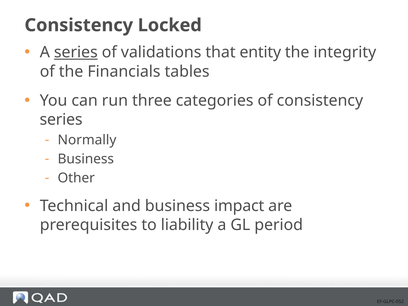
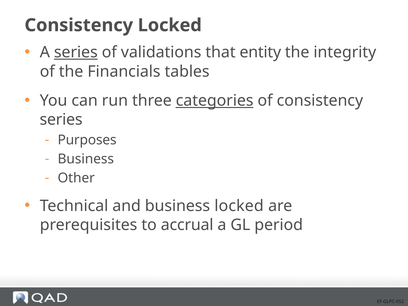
categories underline: none -> present (215, 101)
Normally: Normally -> Purposes (87, 140)
business impact: impact -> locked (239, 206)
liability: liability -> accrual (187, 225)
